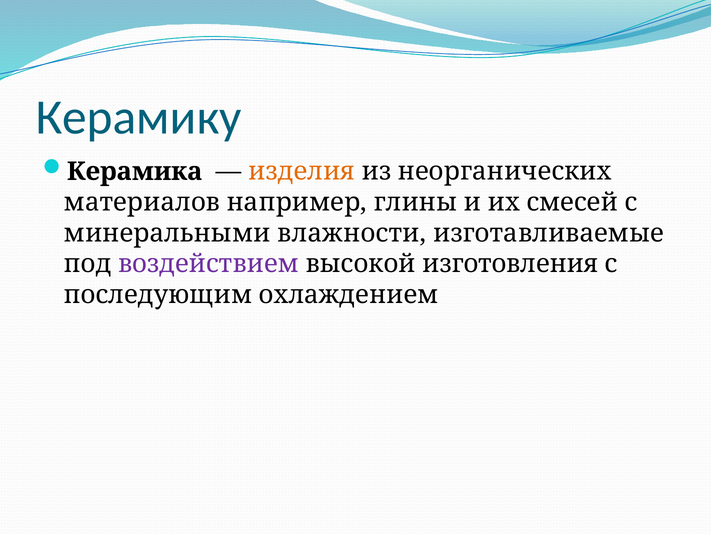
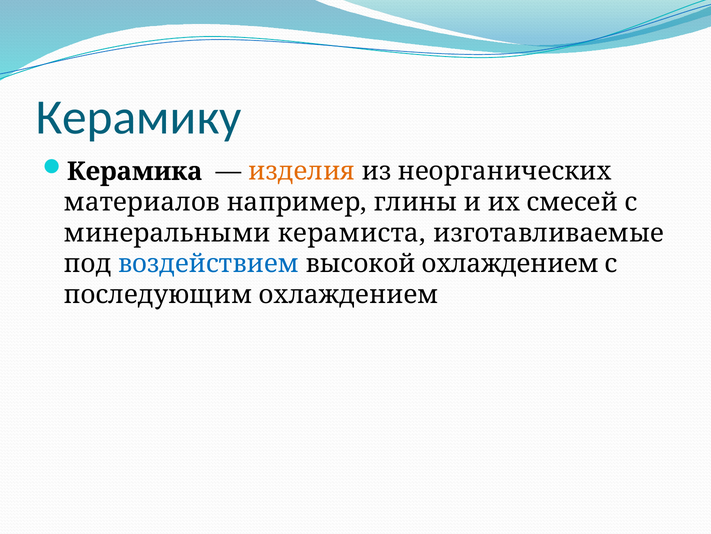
влажности: влажности -> керамиста (352, 233)
воздействием colour: purple -> blue (209, 264)
высокой изготовления: изготовления -> охлаждением (510, 264)
